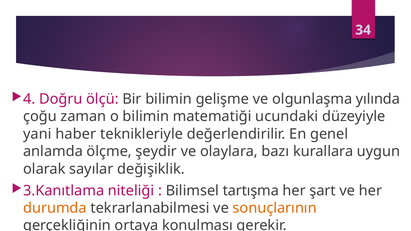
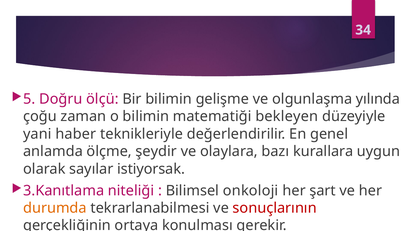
4: 4 -> 5 (29, 99)
ucundaki: ucundaki -> bekleyen (287, 117)
değişiklik: değişiklik -> istiyorsak (151, 169)
tartışma: tartışma -> onkoloji (251, 191)
sonuçlarının colour: orange -> red (275, 208)
